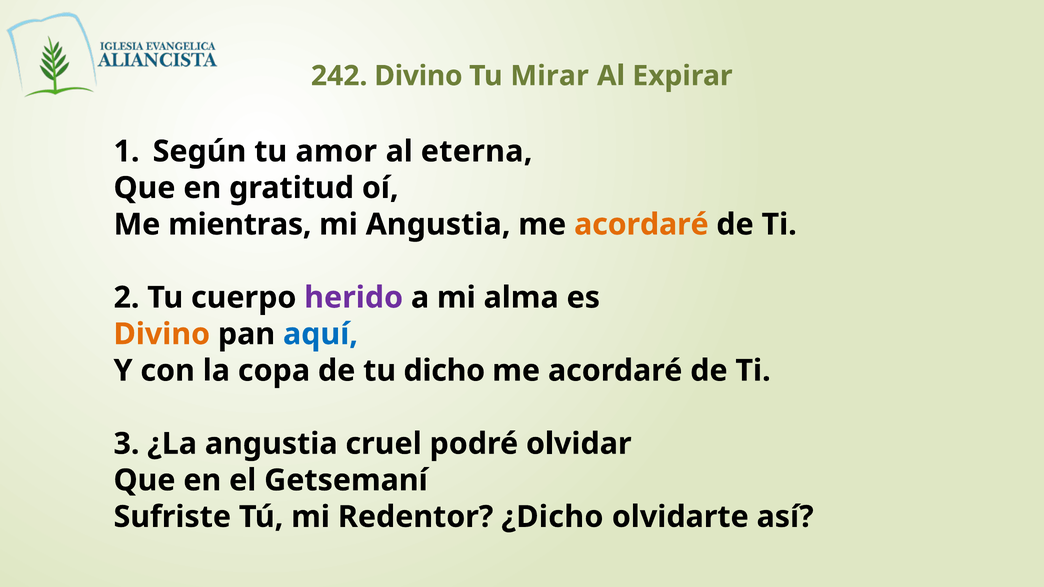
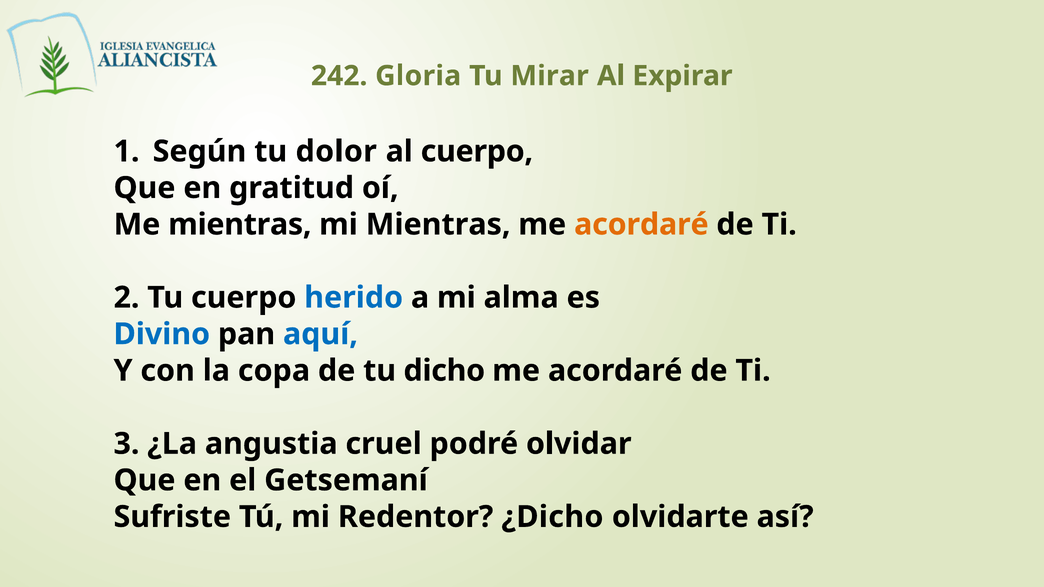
242 Divino: Divino -> Gloria (418, 76)
amor: amor -> dolor (336, 151)
al eterna: eterna -> cuerpo (477, 151)
mi Angustia: Angustia -> Mientras (438, 225)
herido colour: purple -> blue (354, 298)
Divino colour: orange -> blue (162, 334)
